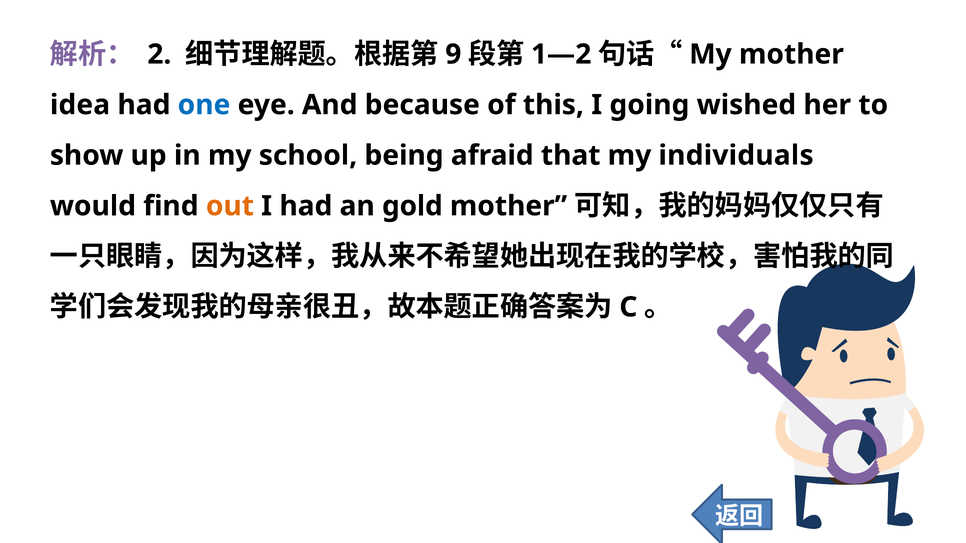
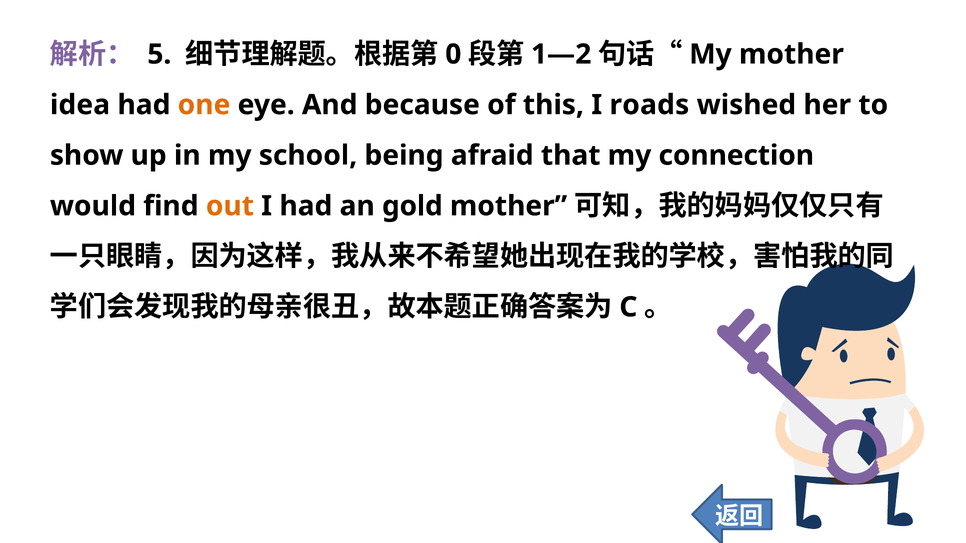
2: 2 -> 5 (159, 54)
9: 9 -> 0 (453, 54)
one colour: blue -> orange (204, 105)
going: going -> roads (649, 105)
individuals: individuals -> connection (736, 156)
